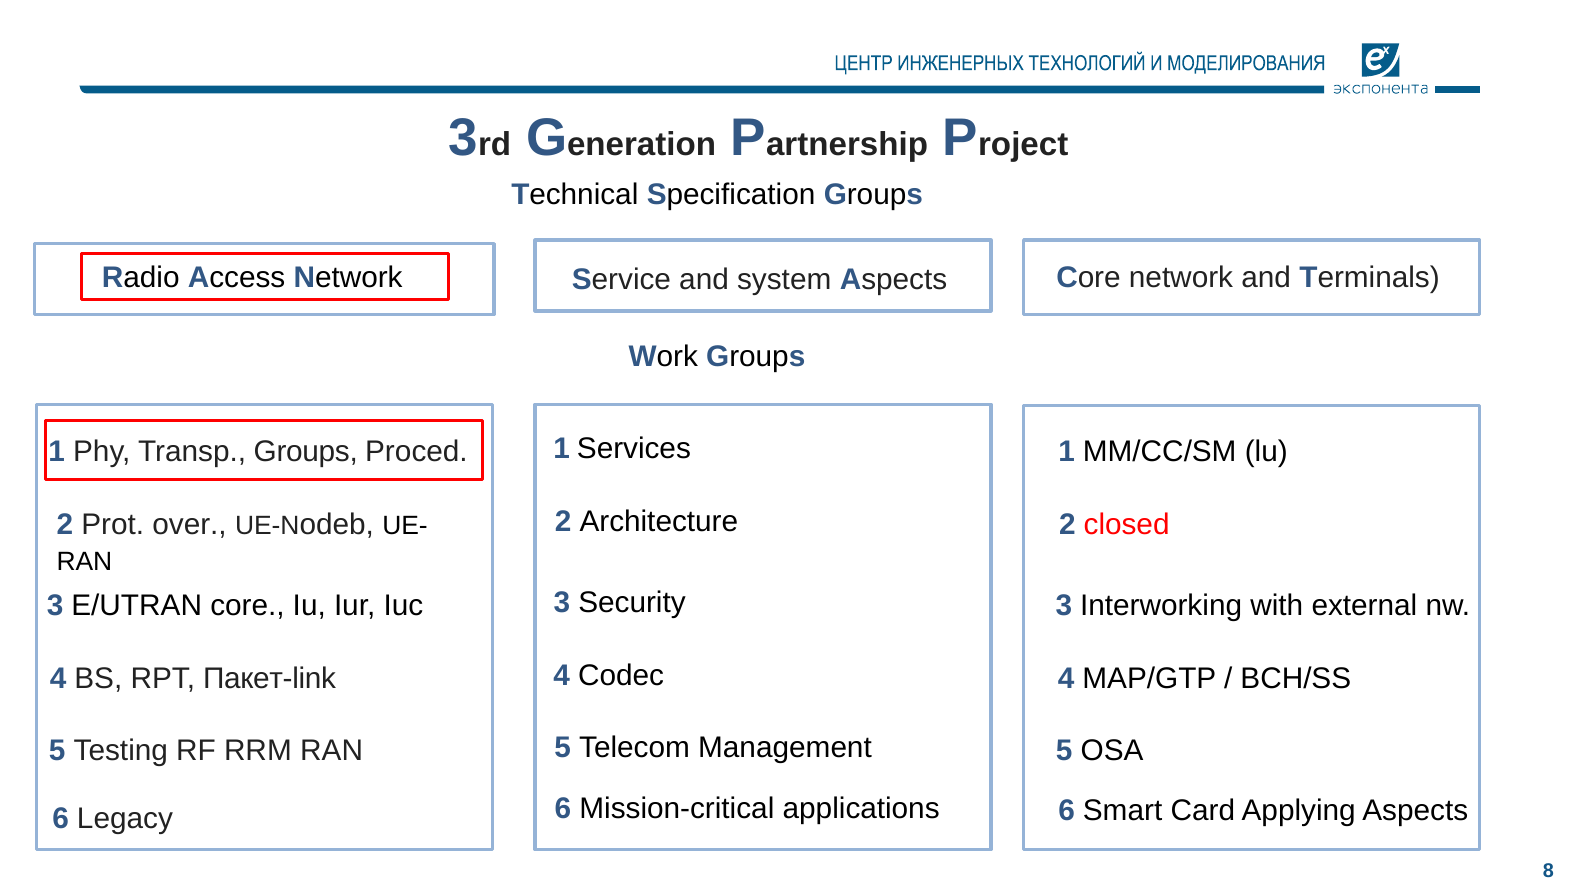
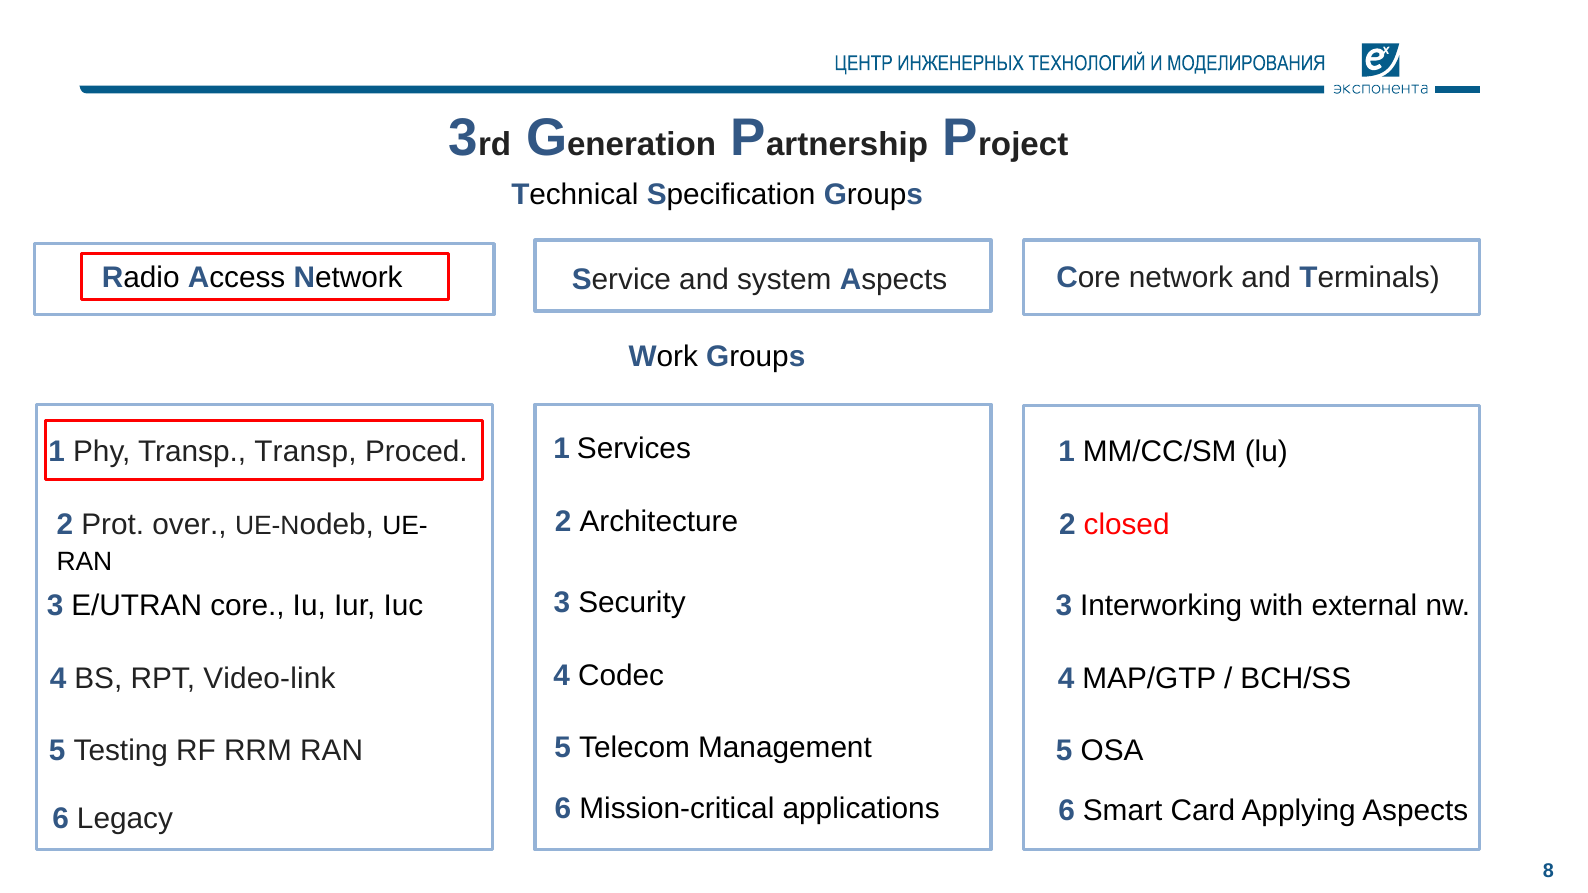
Transp Groups: Groups -> Transp (305, 451)
Пакет-link: Пакет-link -> Video-link (269, 679)
